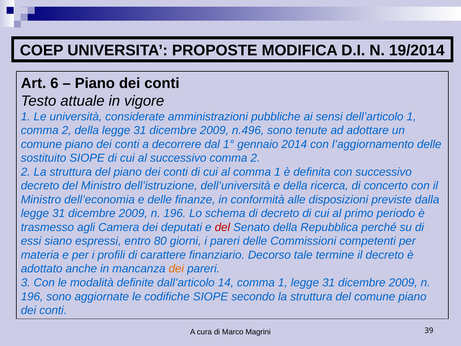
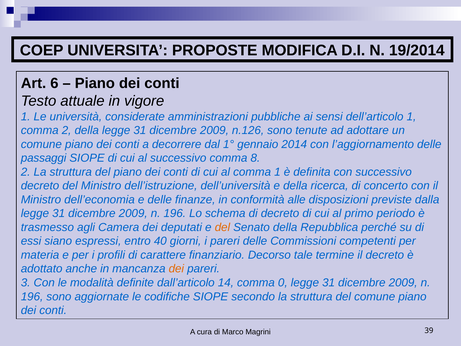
n.496: n.496 -> n.126 (248, 130)
sostituito: sostituito -> passaggi (44, 158)
successivo comma 2: 2 -> 8 (255, 158)
del colour: red -> orange (222, 227)
80: 80 -> 40 (160, 241)
14 comma 1: 1 -> 0 (283, 282)
